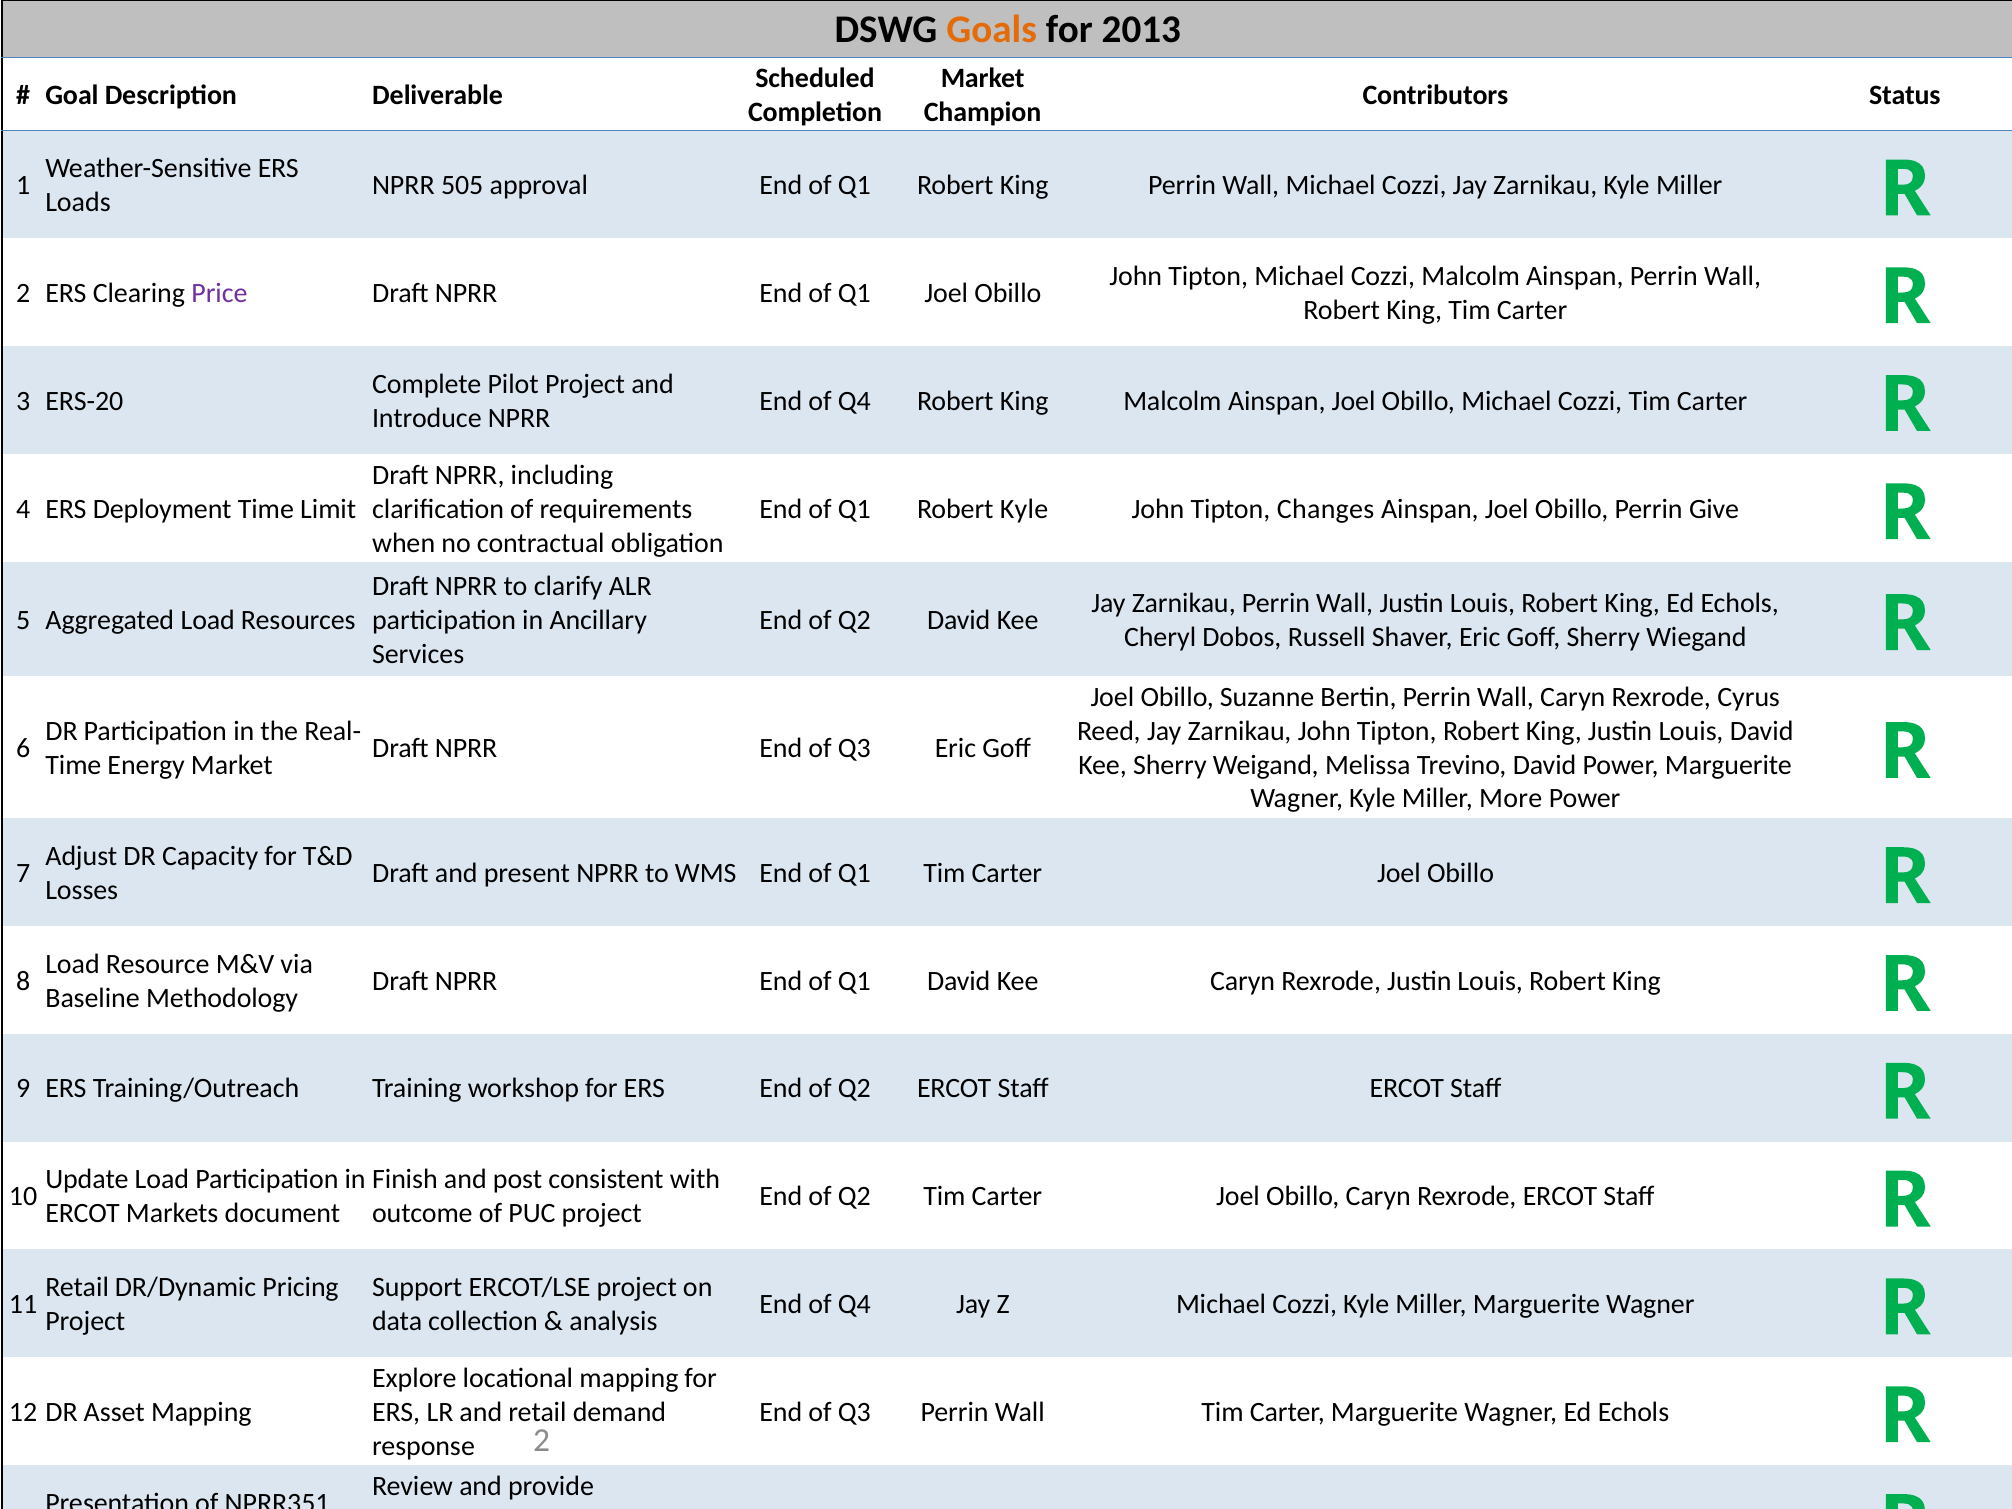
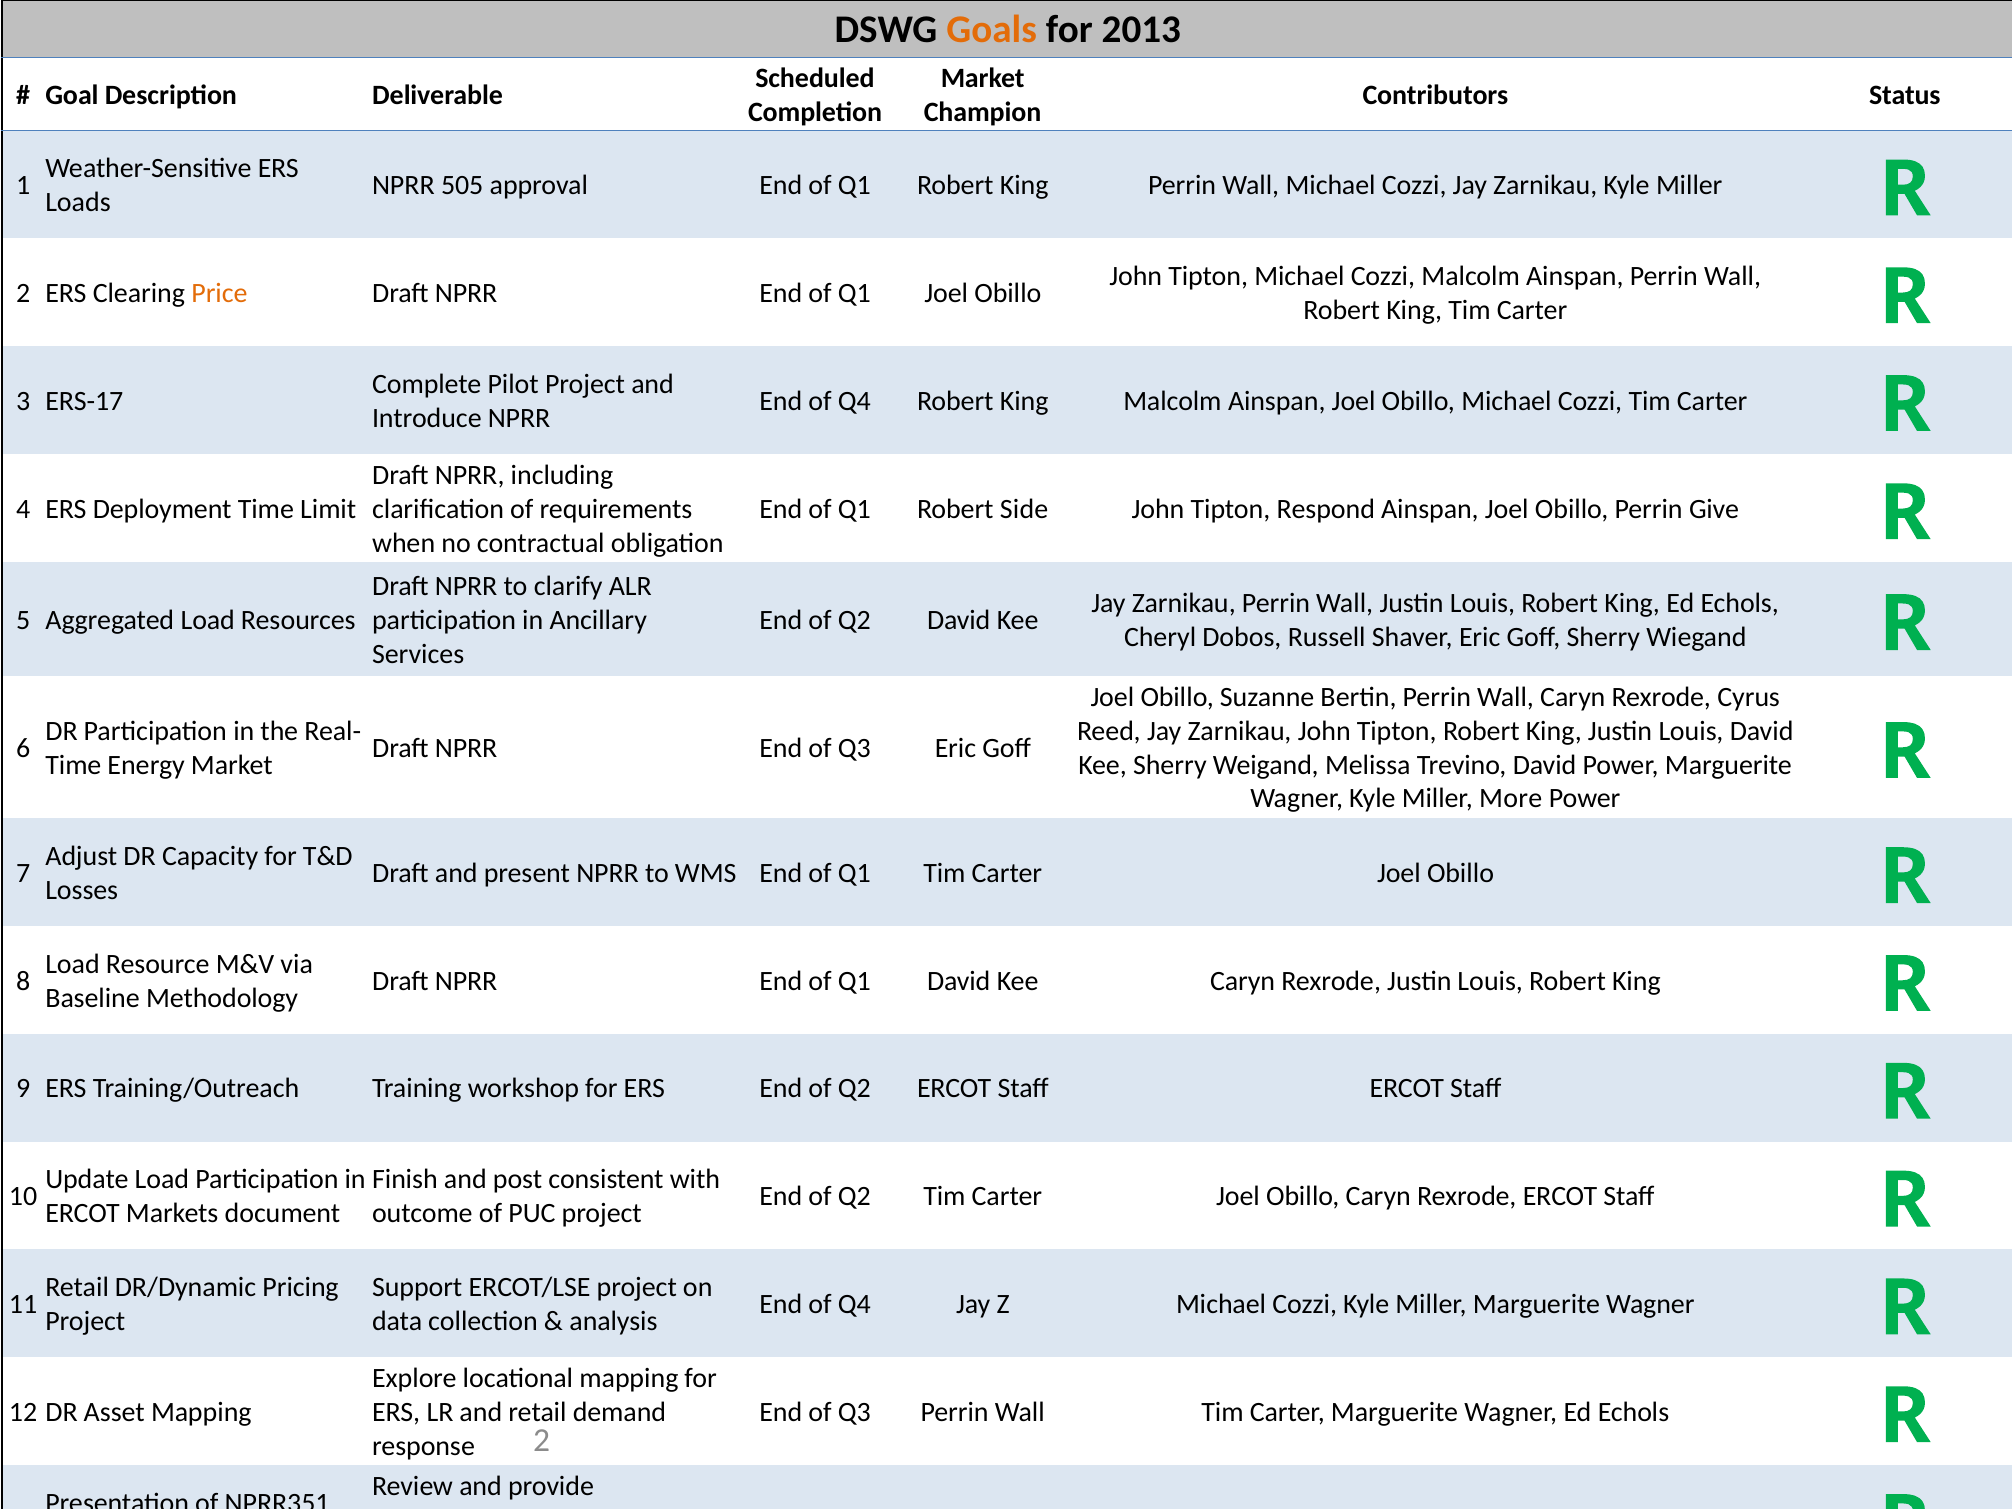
Price colour: purple -> orange (219, 293)
ERS-20: ERS-20 -> ERS-17 (84, 401)
Robert Kyle: Kyle -> Side (1024, 509)
Changes: Changes -> Respond (1326, 509)
